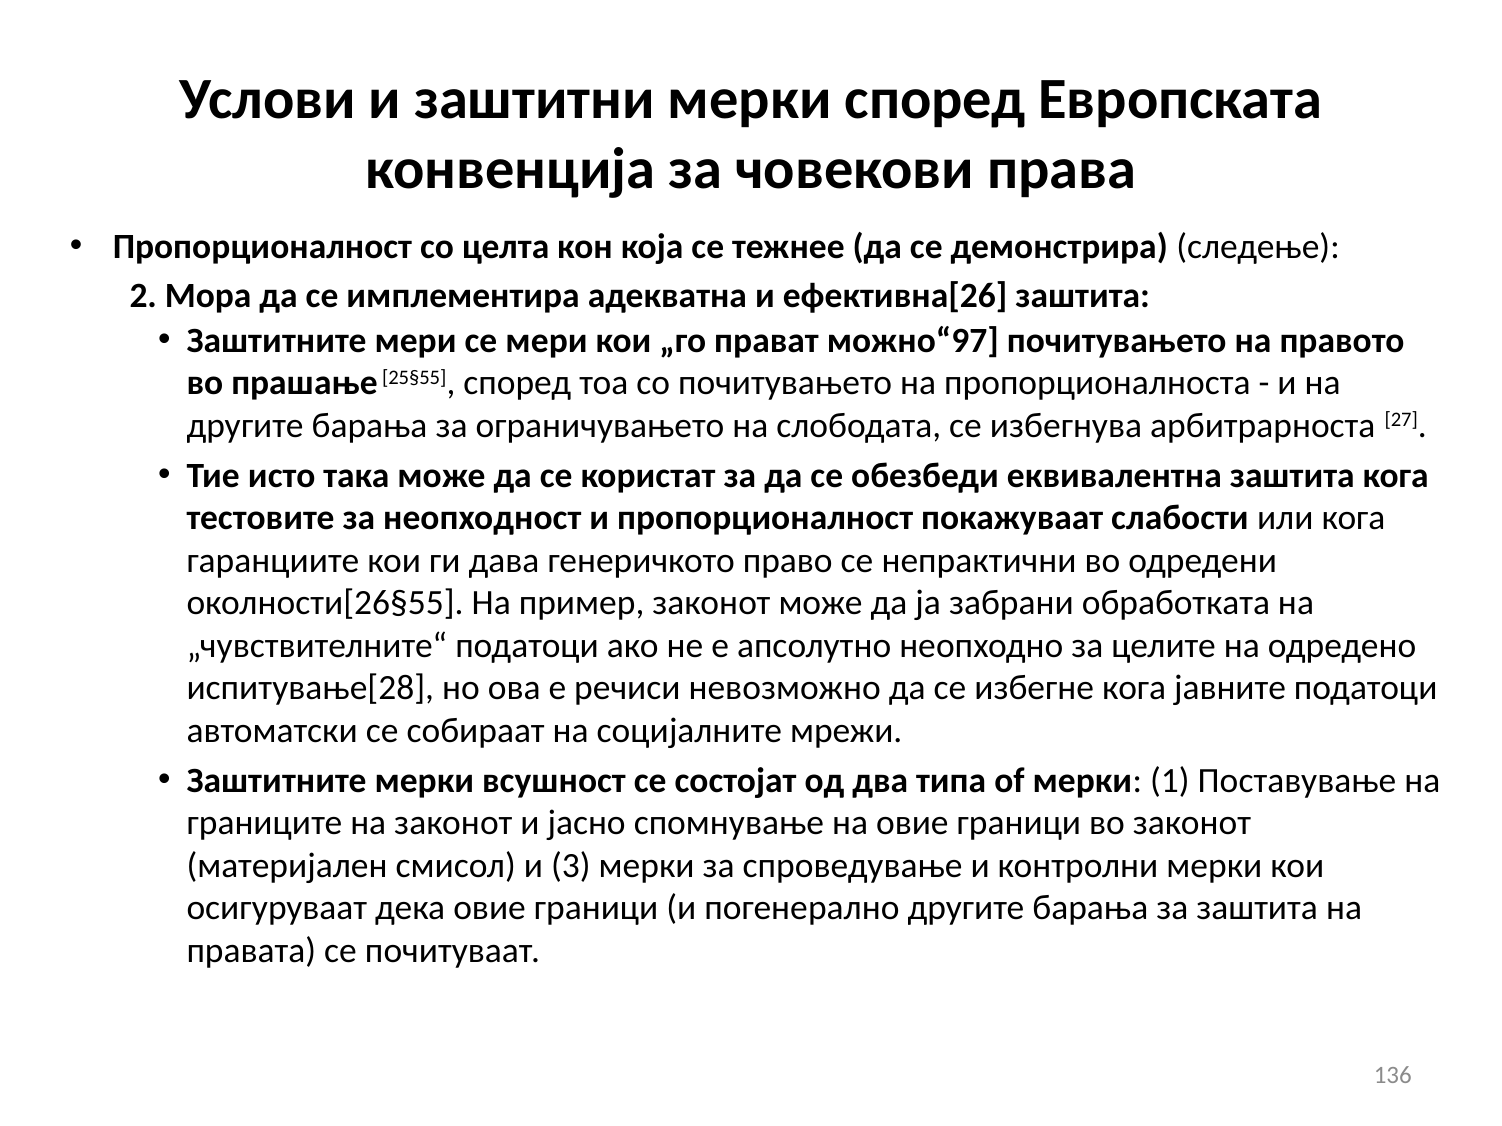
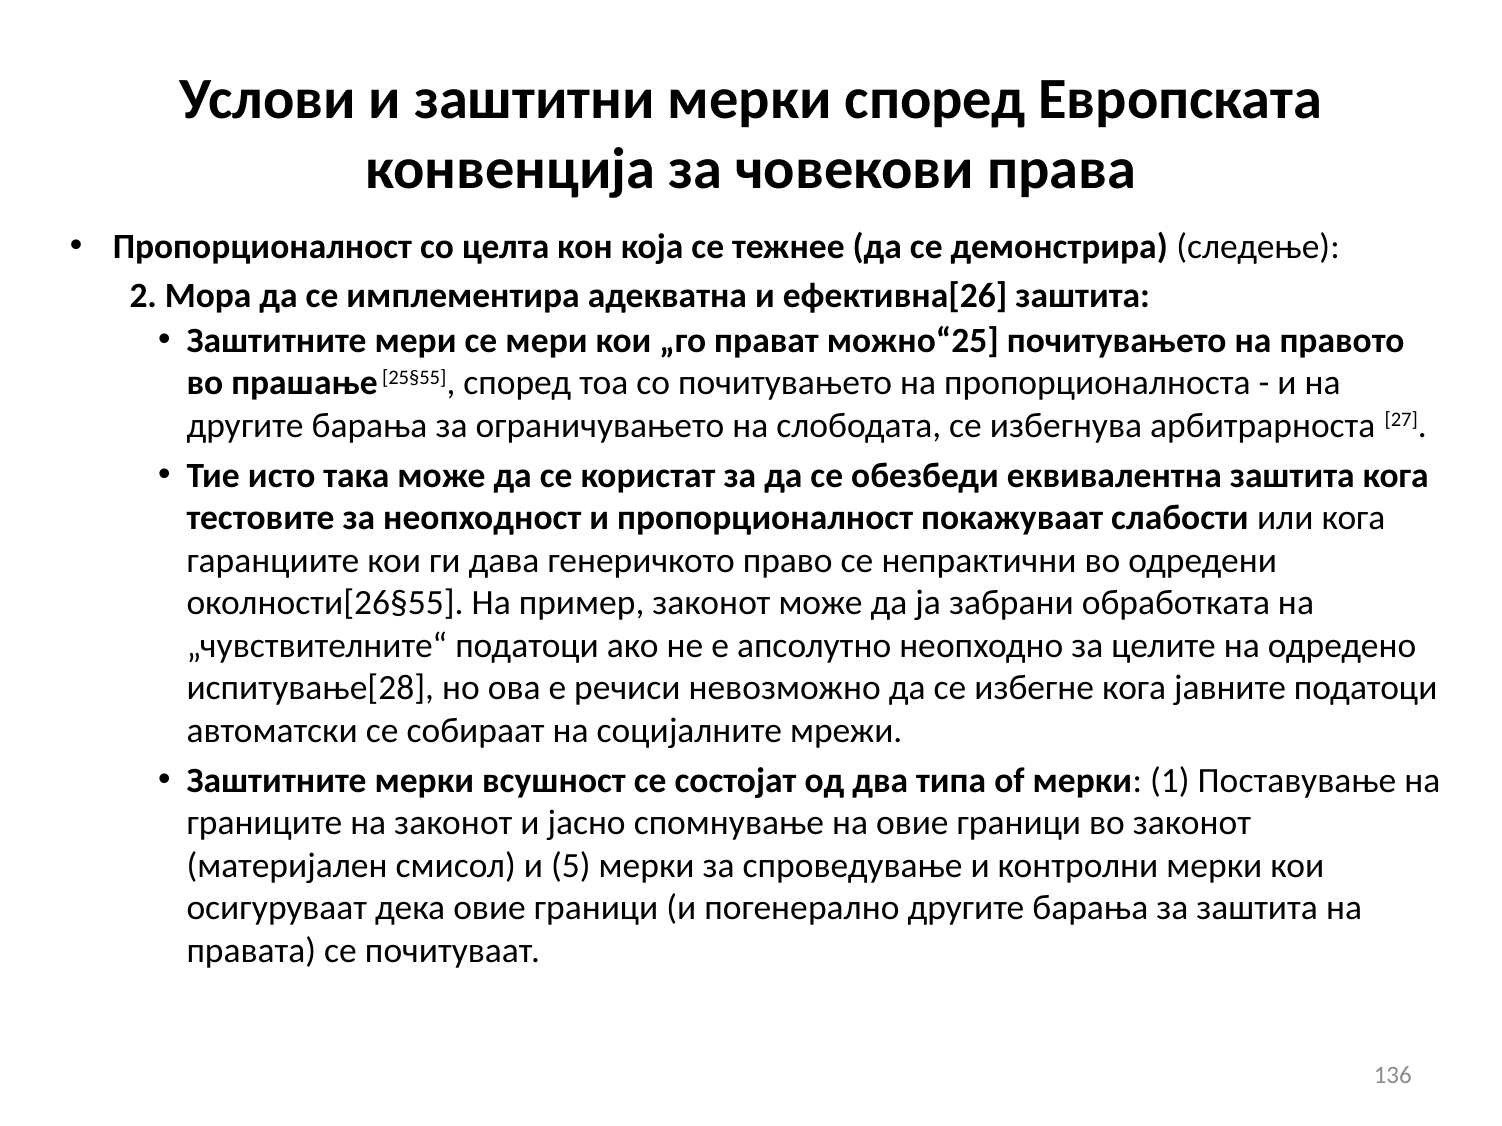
можно“97: можно“97 -> можно“25 (913, 341)
3: 3 -> 5 (571, 866)
